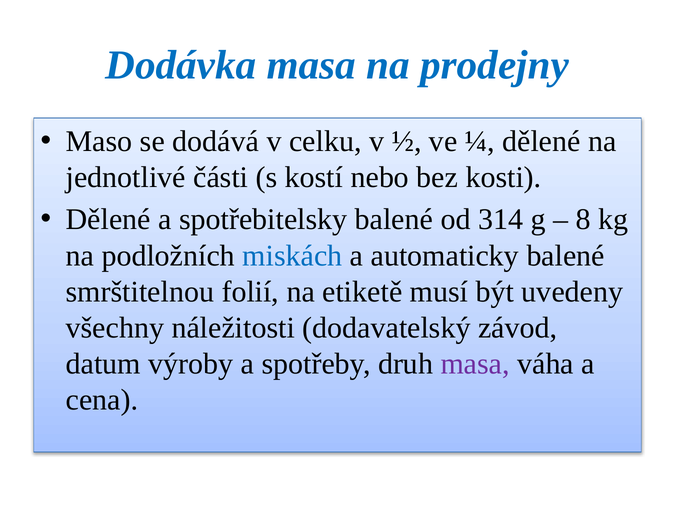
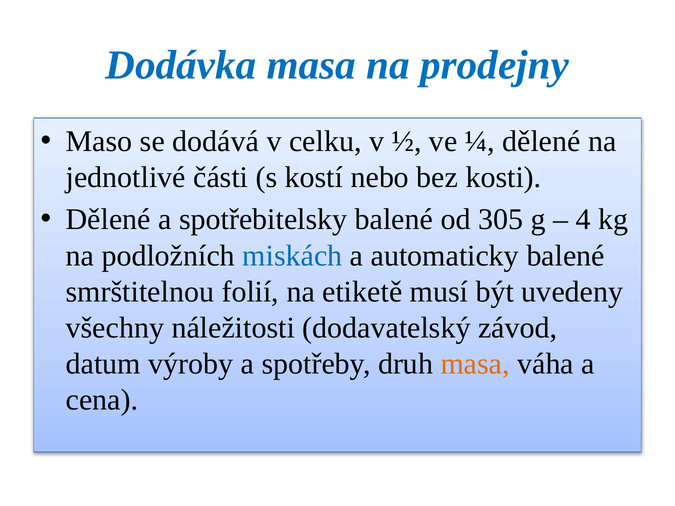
314: 314 -> 305 (501, 220)
8: 8 -> 4 (583, 220)
masa colour: purple -> orange (475, 364)
